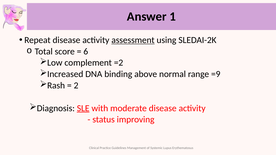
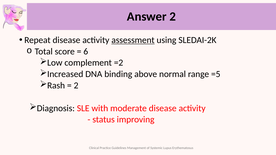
Answer 1: 1 -> 2 (173, 16)
=9: =9 -> =5 (216, 74)
SLE underline: present -> none (83, 108)
